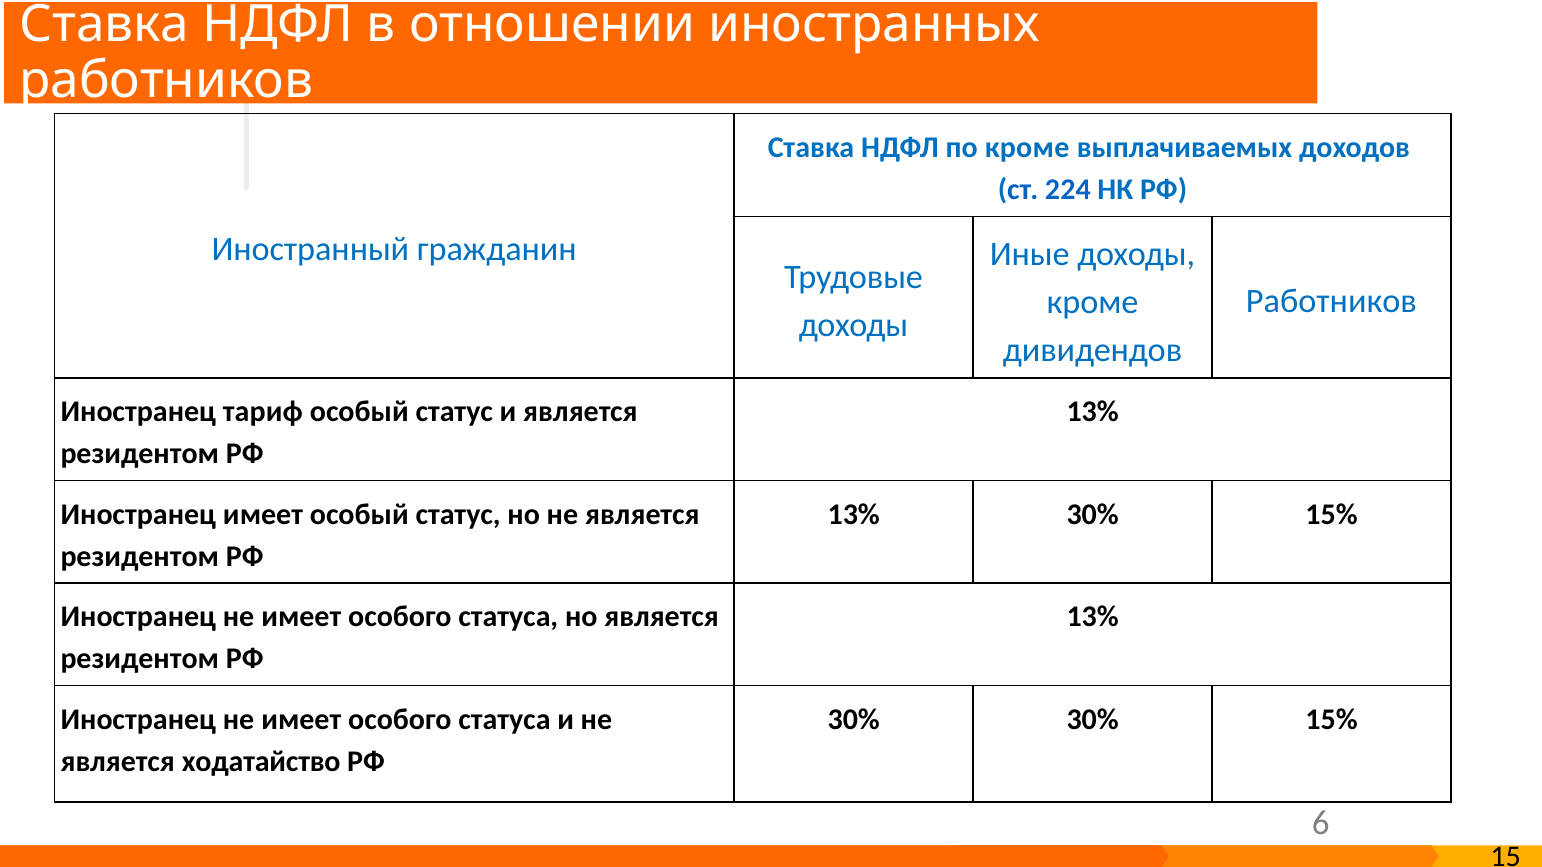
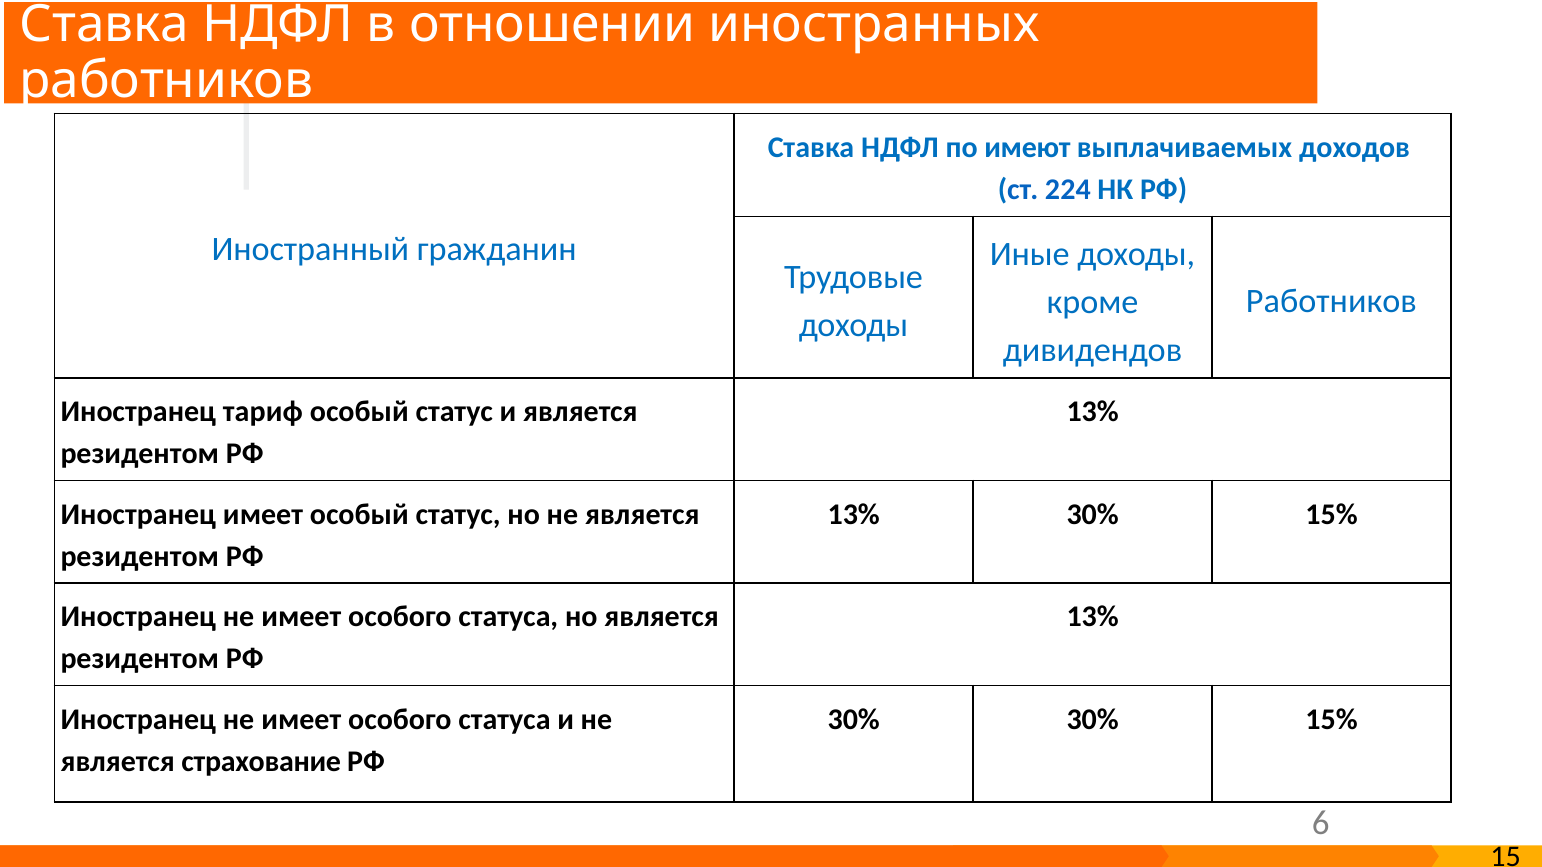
по кроме: кроме -> имеют (1027, 147)
ходатайство: ходатайство -> страхование (261, 762)
